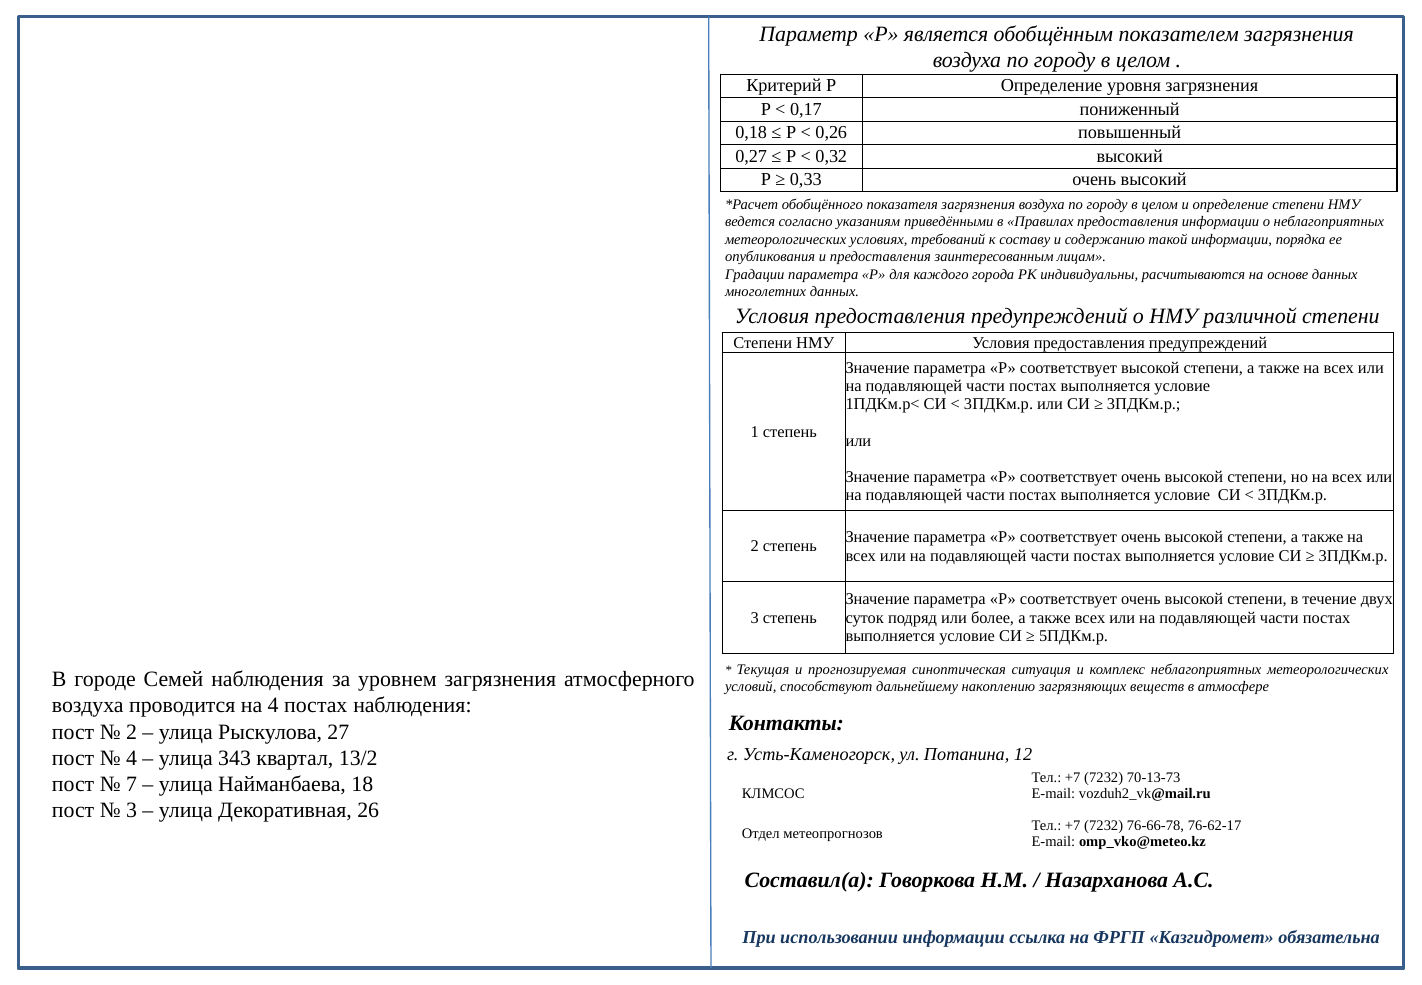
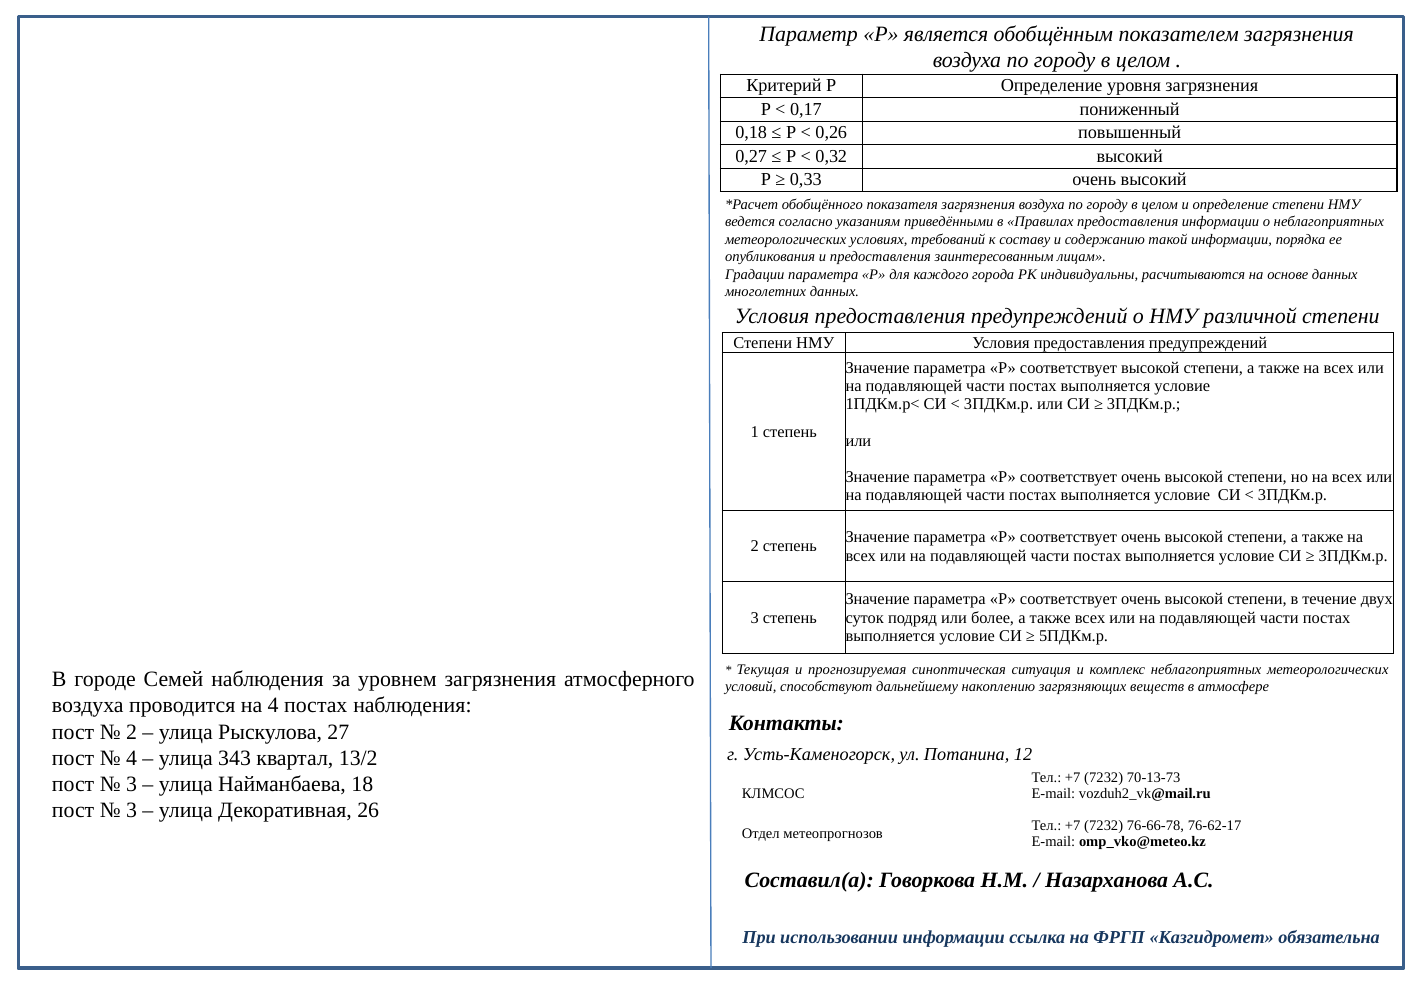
7: 7 -> 3 (131, 784)
